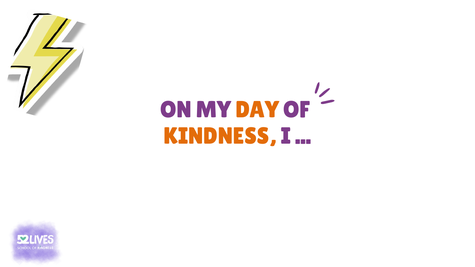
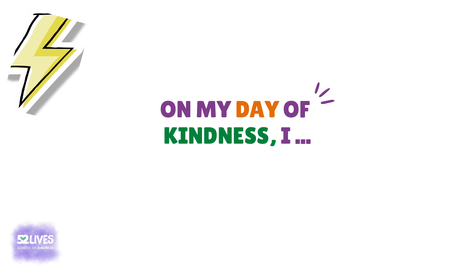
KINDNESS colour: orange -> green (220, 136)
